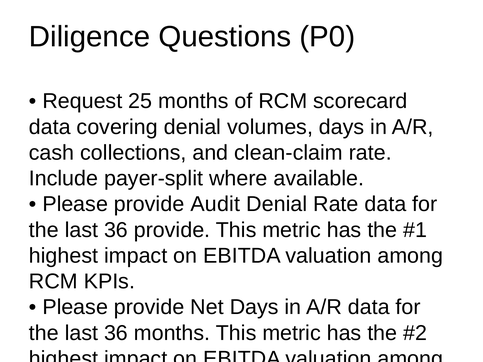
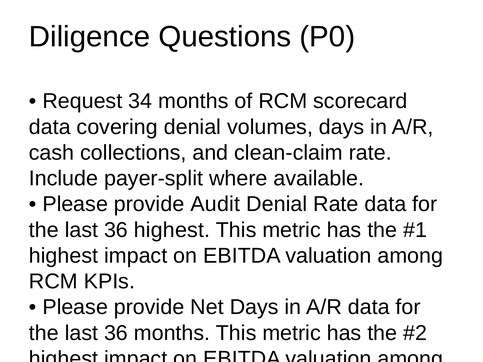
25: 25 -> 34 (140, 101)
36 provide: provide -> highest (172, 230)
